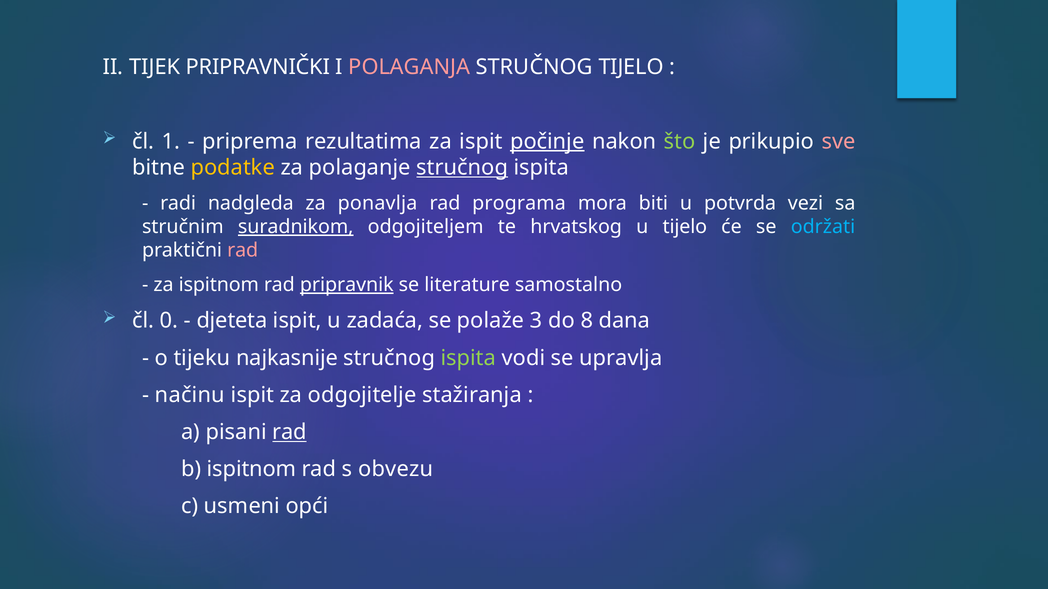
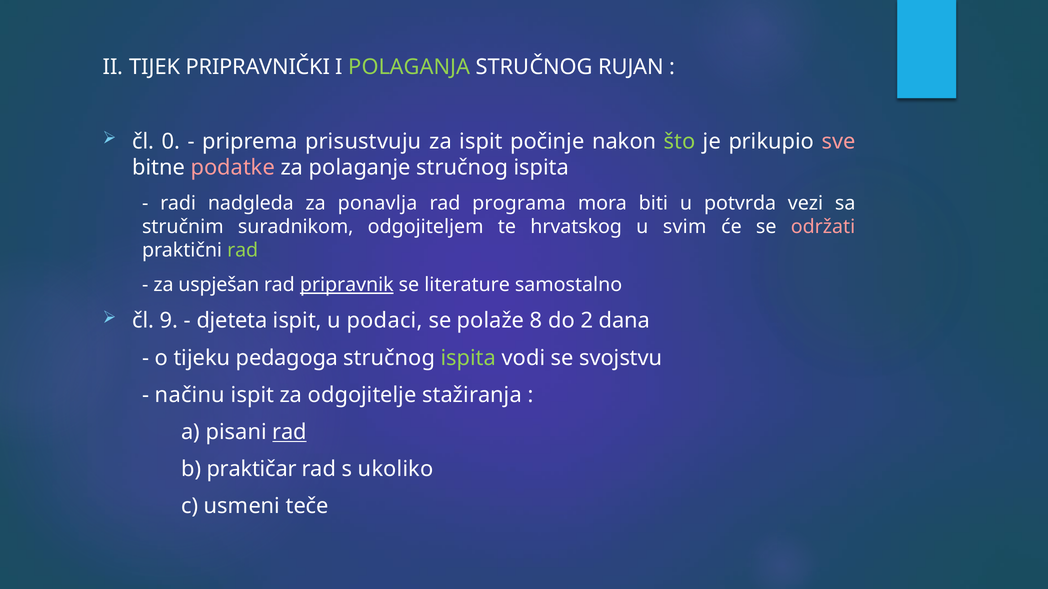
POLAGANJA colour: pink -> light green (409, 67)
STRUČNOG TIJELO: TIJELO -> RUJAN (631, 67)
1: 1 -> 0 (171, 142)
rezultatima: rezultatima -> prisustvuju (363, 142)
počinje underline: present -> none (547, 142)
podatke colour: yellow -> pink (233, 168)
stručnog underline: present -> none (462, 168)
suradnikom underline: present -> none (296, 227)
u tijelo: tijelo -> svim (685, 227)
održati colour: light blue -> pink (823, 227)
rad colour: pink -> light green (243, 251)
za ispitnom: ispitnom -> uspješan (219, 285)
0: 0 -> 9 (169, 321)
zadaća: zadaća -> podaci (385, 321)
3: 3 -> 8 (536, 321)
8: 8 -> 2 (587, 321)
najkasnije: najkasnije -> pedagoga (287, 358)
upravlja: upravlja -> svojstvu (621, 358)
b ispitnom: ispitnom -> praktičar (252, 470)
obvezu: obvezu -> ukoliko (396, 470)
opći: opći -> teče (307, 507)
